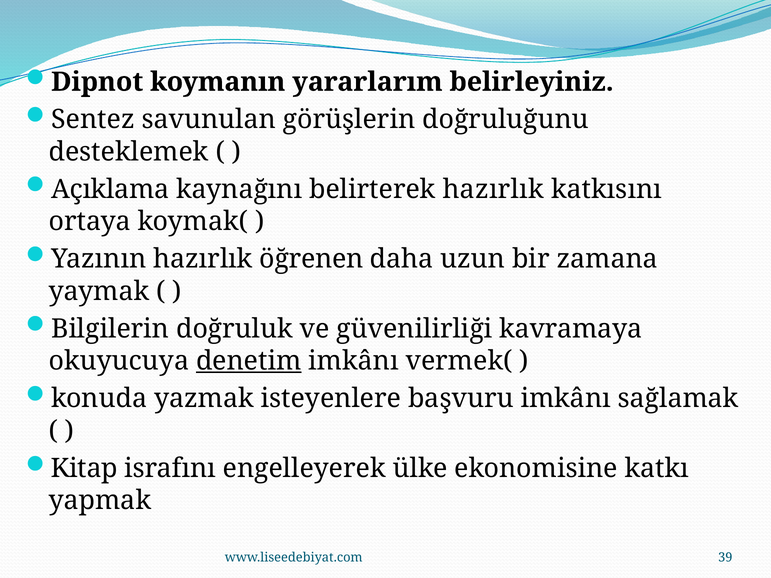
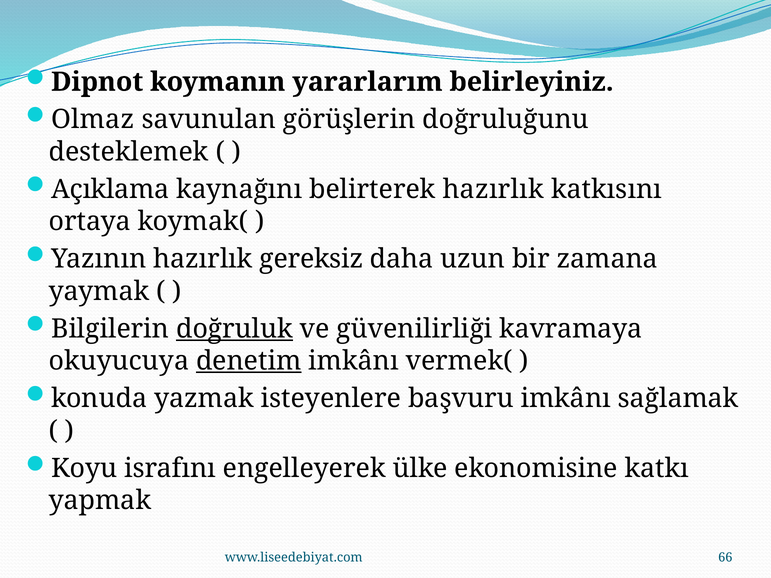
Sentez: Sentez -> Olmaz (93, 120)
öğrenen: öğrenen -> gereksiz (311, 259)
doğruluk underline: none -> present (234, 329)
Kitap: Kitap -> Koyu (84, 469)
39: 39 -> 66 (725, 558)
